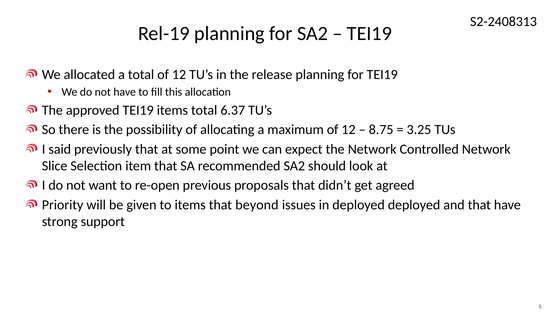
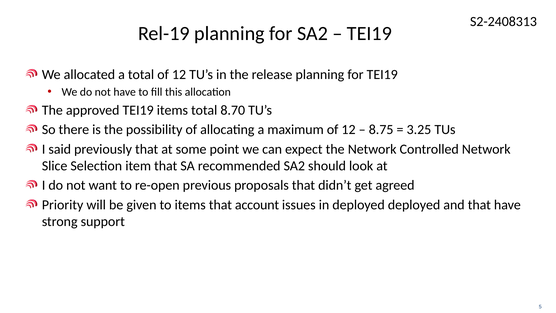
6.37: 6.37 -> 8.70 (233, 110)
beyond: beyond -> account (257, 205)
